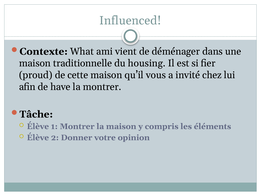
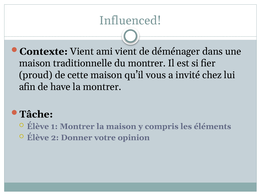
Contexte What: What -> Vient (82, 51)
du housing: housing -> montrer (147, 63)
